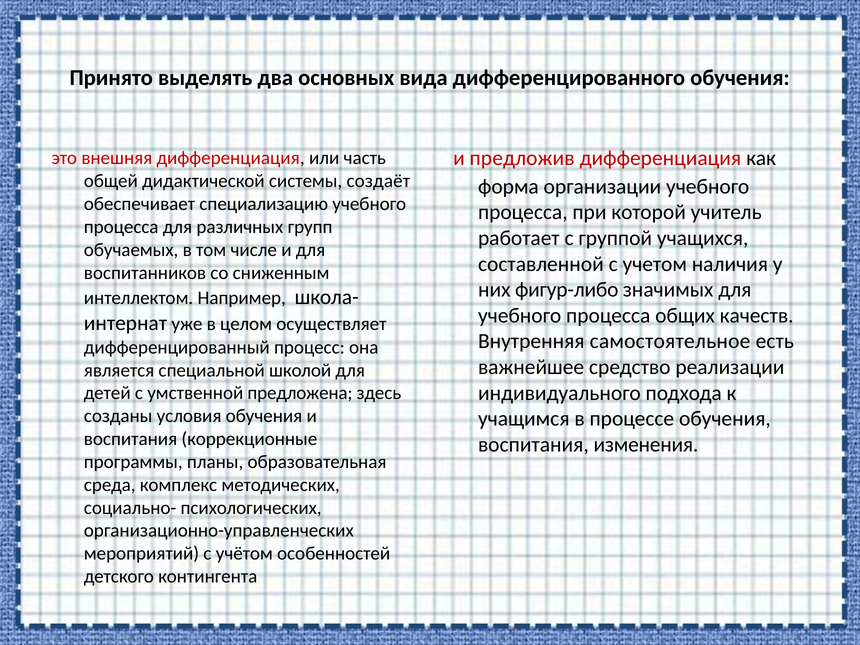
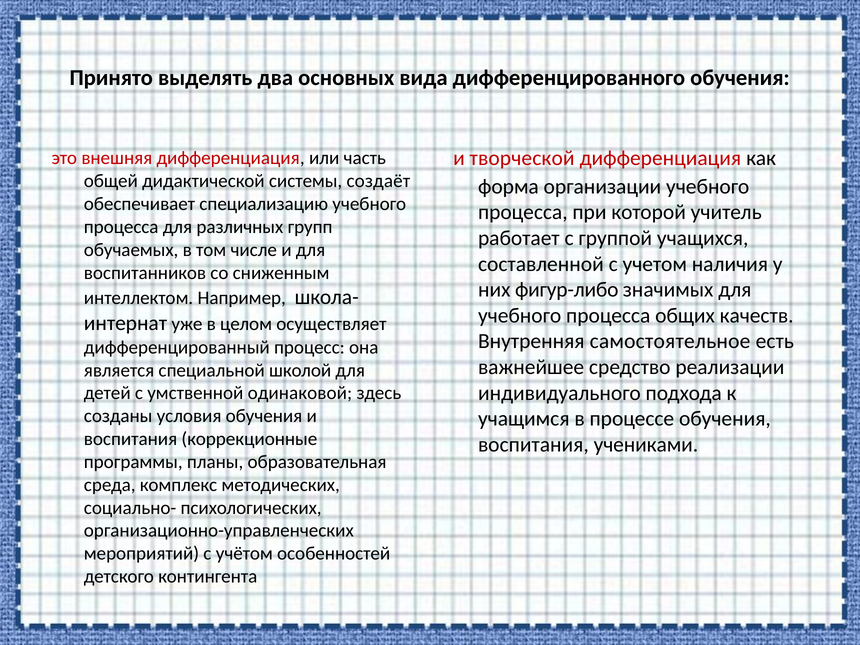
предложив: предложив -> творческой (522, 158)
предложена: предложена -> одинаковой (300, 393)
изменения: изменения -> учениками (646, 445)
